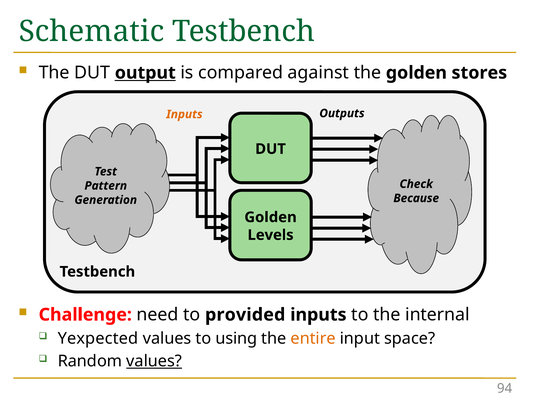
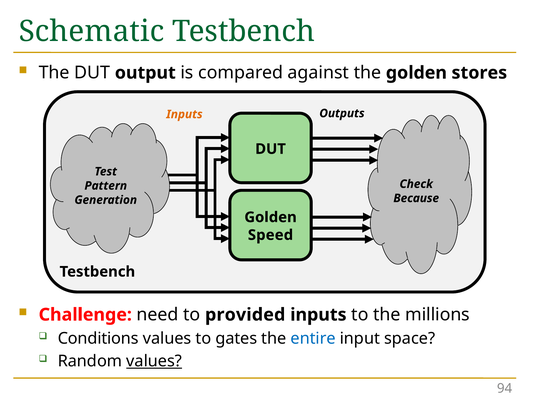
output underline: present -> none (145, 73)
Levels: Levels -> Speed (270, 235)
internal: internal -> millions (437, 315)
Yexpected: Yexpected -> Conditions (98, 339)
using: using -> gates (236, 339)
entire colour: orange -> blue (313, 339)
